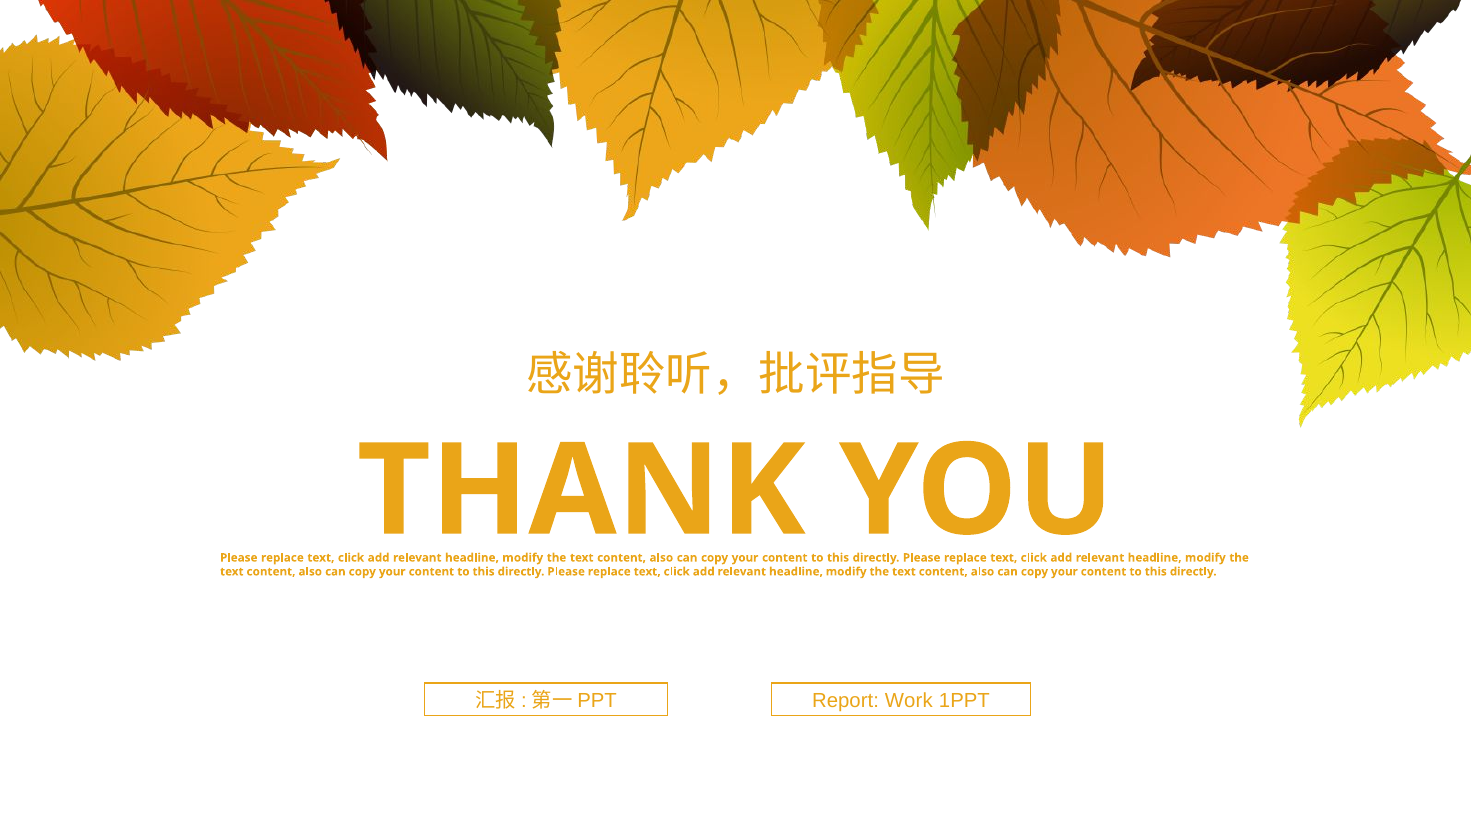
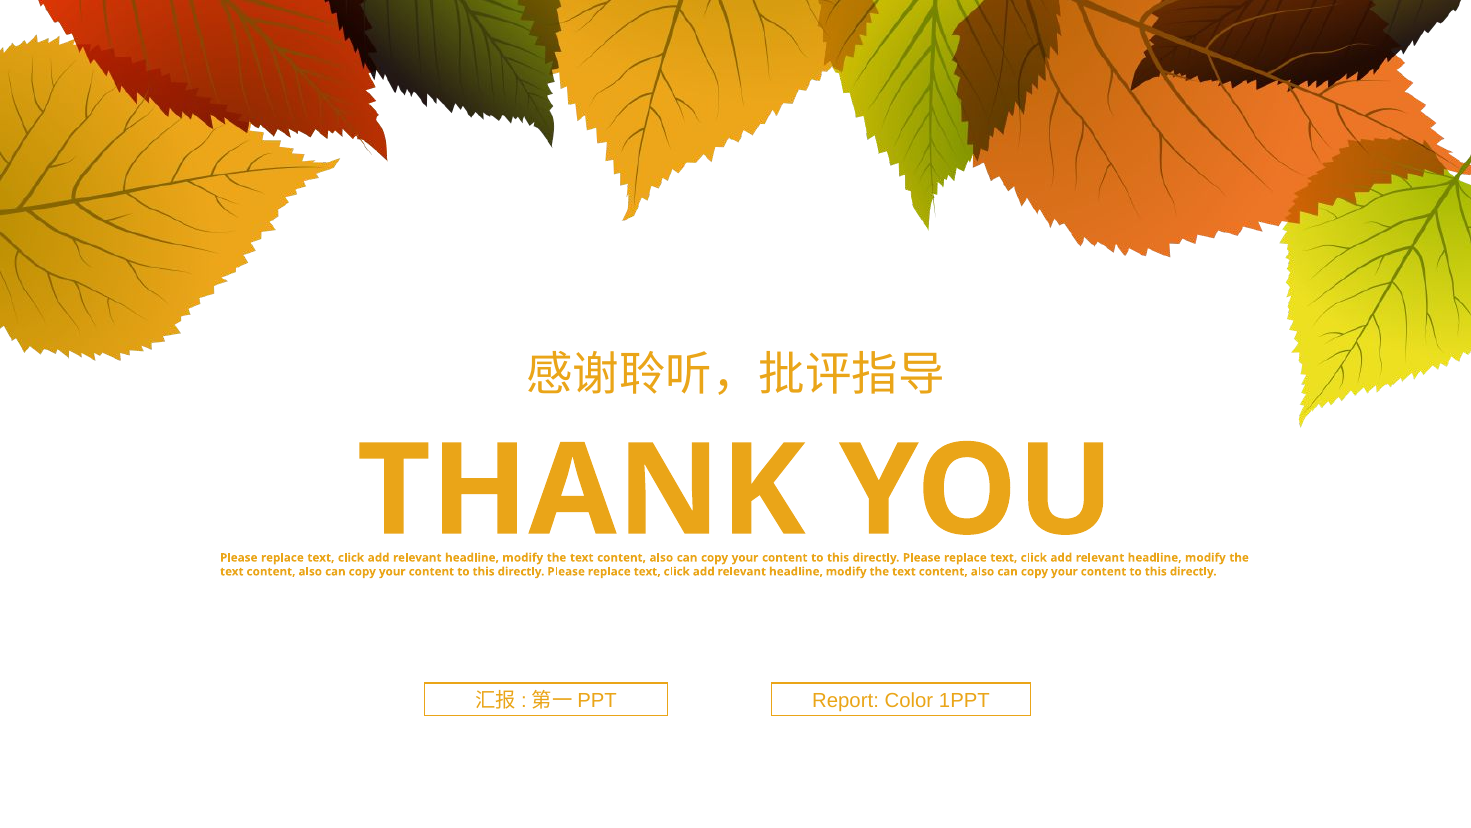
Work: Work -> Color (909, 700)
